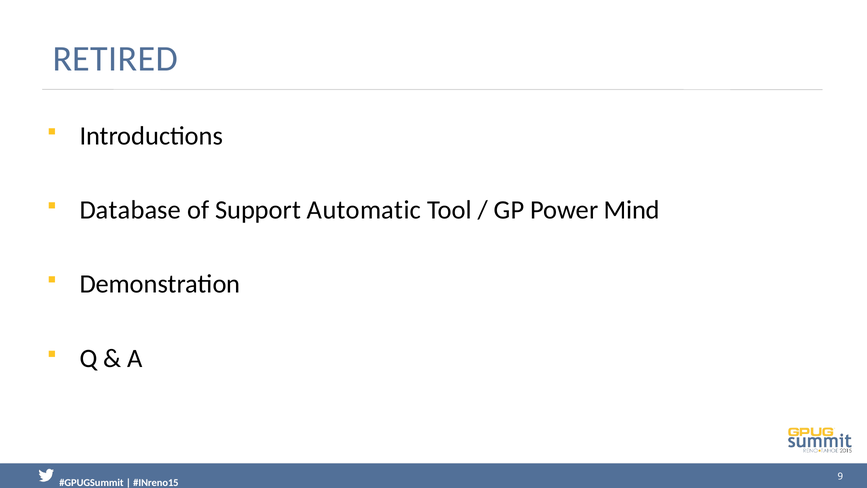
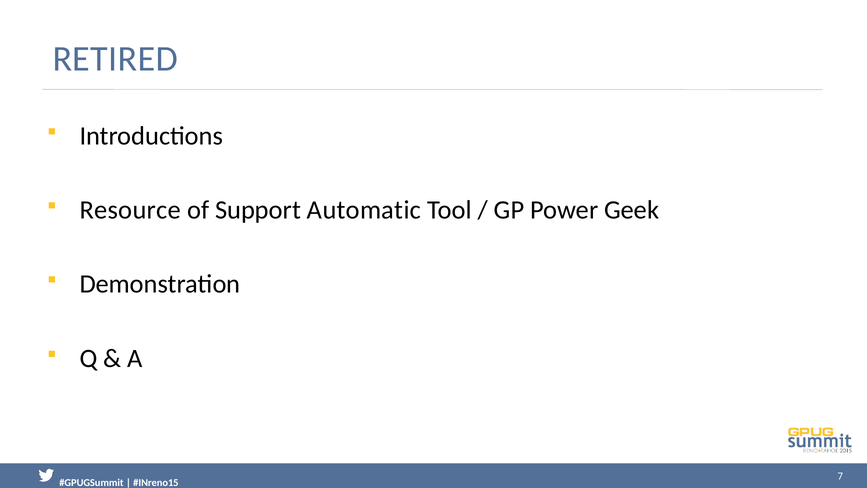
Database: Database -> Resource (130, 210)
Mind: Mind -> Geek (632, 210)
9: 9 -> 7 (840, 476)
